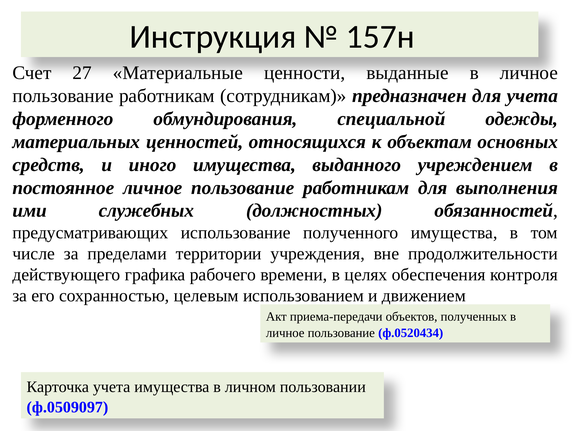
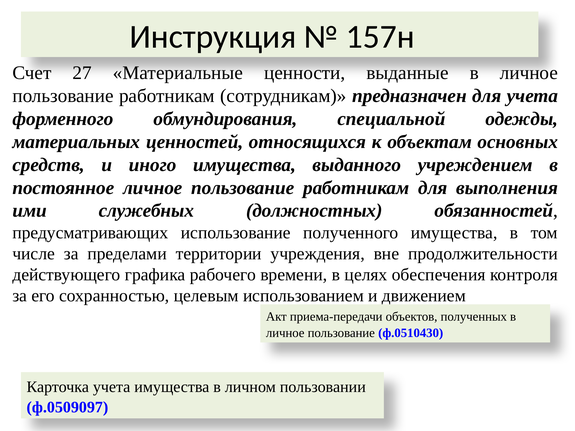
ф.0520434: ф.0520434 -> ф.0510430 (411, 333)
